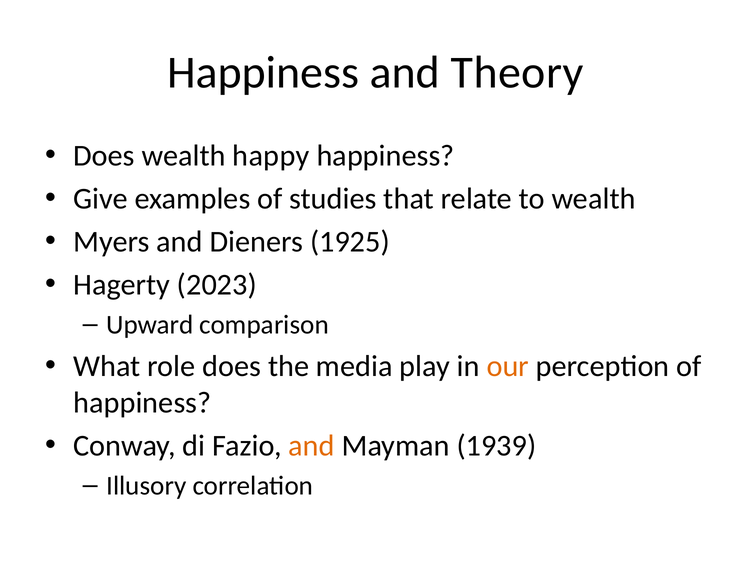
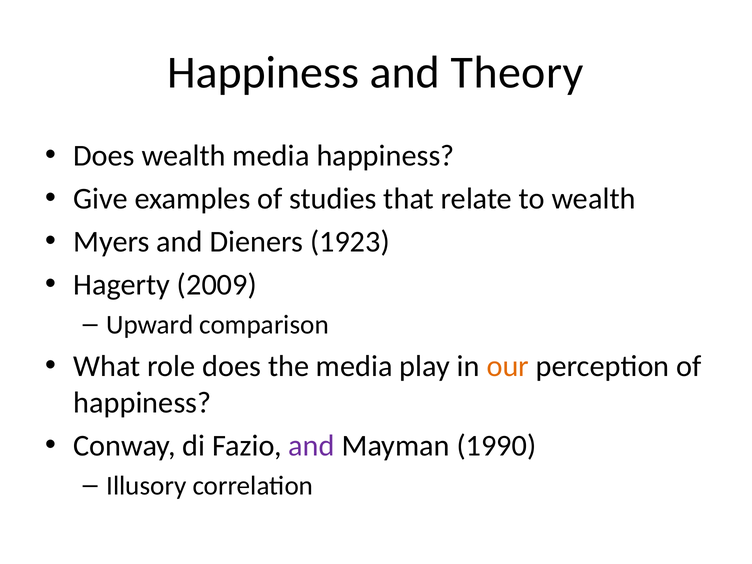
wealth happy: happy -> media (271, 156)
1925: 1925 -> 1923 (350, 242)
2023: 2023 -> 2009 (217, 285)
and colour: orange -> purple (312, 446)
1939: 1939 -> 1990 (496, 446)
